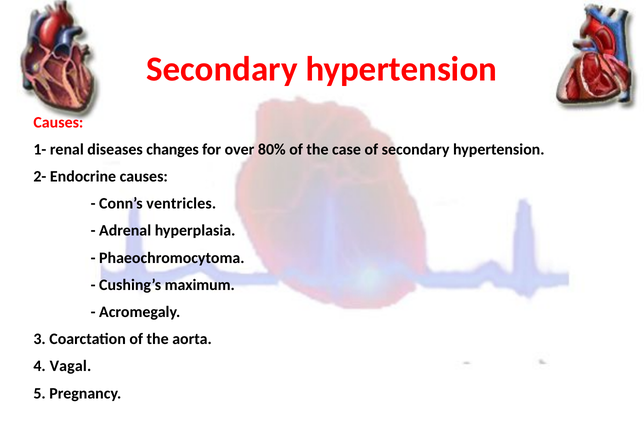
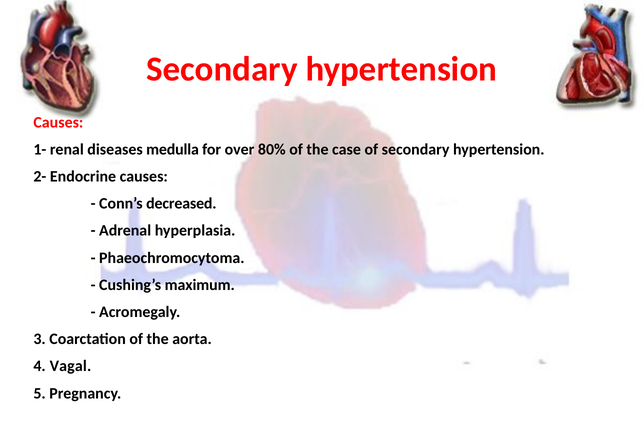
changes: changes -> medulla (173, 149)
ventricles: ventricles -> decreased (181, 203)
